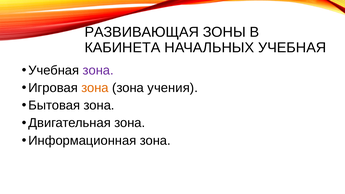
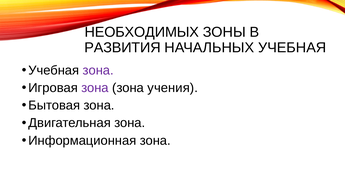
РАЗВИВАЮЩАЯ: РАЗВИВАЮЩАЯ -> НЕОБХОДИМЫХ (142, 32)
КАБИНЕТА: КАБИНЕТА -> РАЗВИТИЯ (123, 48)
зона colour: orange -> purple (95, 88)
